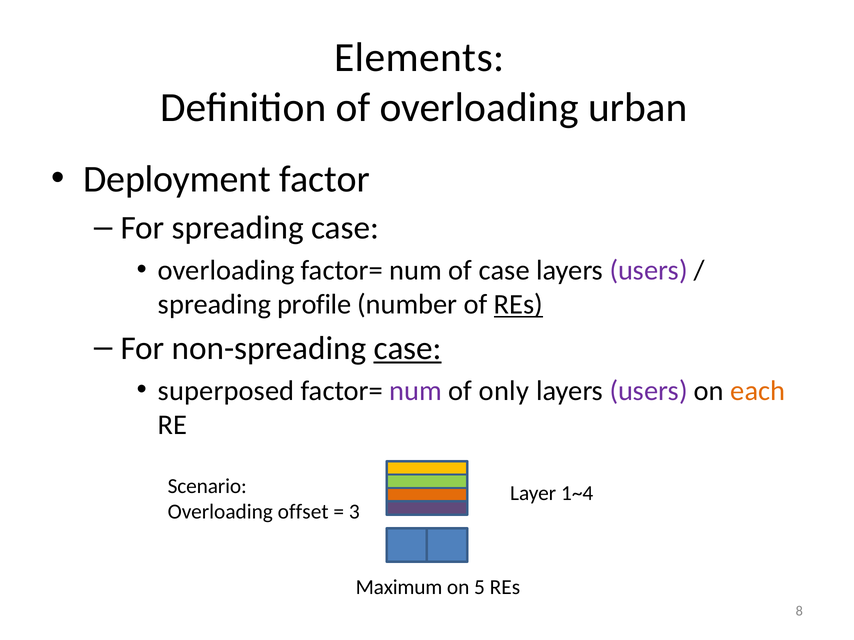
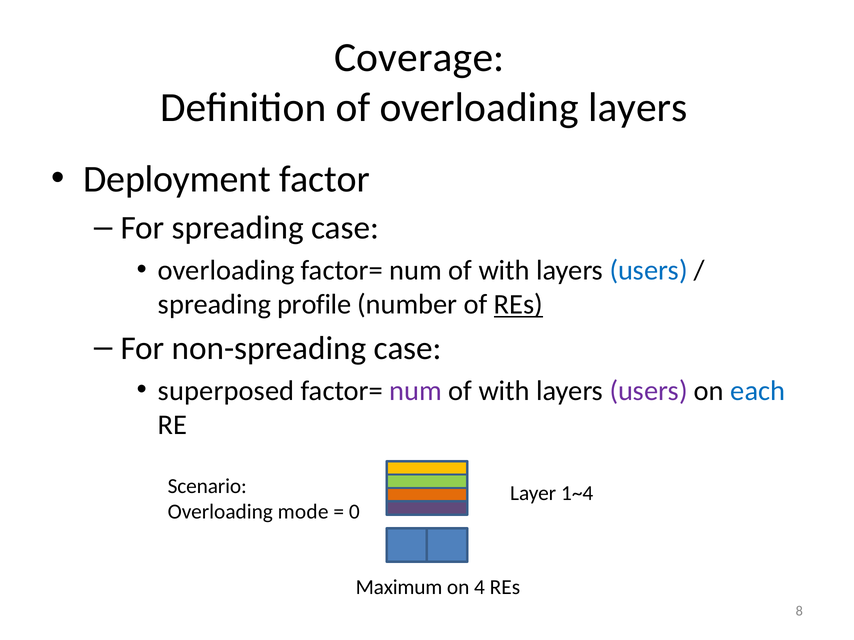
Elements: Elements -> Coverage (419, 58)
overloading urban: urban -> layers (638, 108)
case: case -> with (504, 271)
users colour: purple -> blue (649, 271)
case underline: present -> none (408, 349)
only: only -> with (504, 391)
each colour: orange -> blue (758, 391)
offset: offset -> mode (303, 512)
3: 3 -> 0 (354, 512)
5: 5 -> 4 (479, 588)
